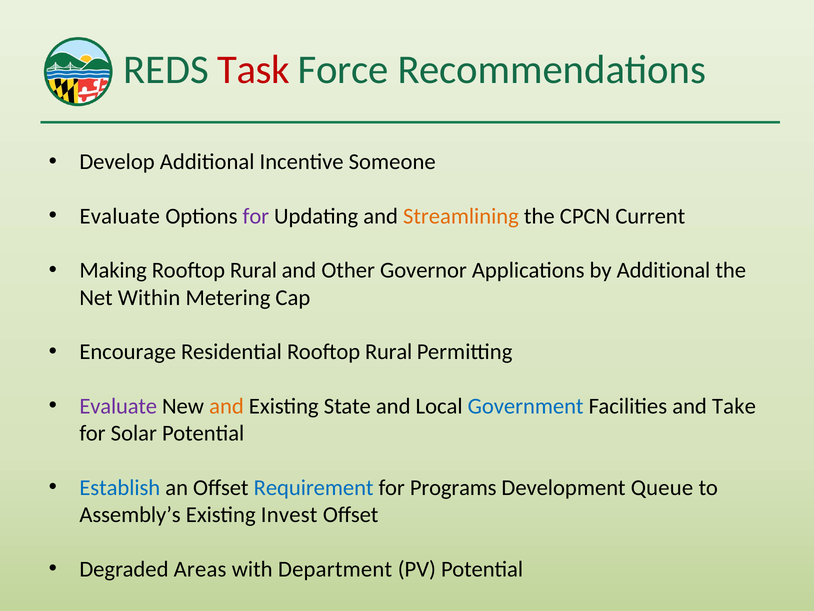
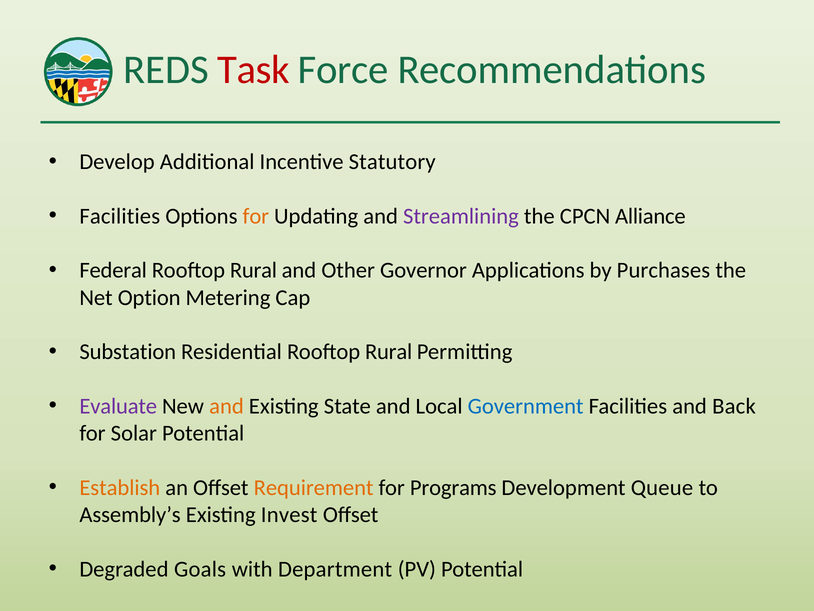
Someone: Someone -> Statutory (392, 162)
Evaluate: Evaluate -> Facilities (120, 216)
for colour: purple -> orange (256, 216)
Streamlining colour: orange -> purple (461, 216)
Current: Current -> Alliance (650, 216)
Making: Making -> Federal (113, 270)
by Additional: Additional -> Purchases (663, 270)
Within: Within -> Option (149, 297)
Encourage: Encourage -> Substation (128, 352)
Take: Take -> Back (734, 406)
Establish colour: blue -> orange (120, 487)
Requirement colour: blue -> orange (314, 487)
Areas: Areas -> Goals (200, 569)
